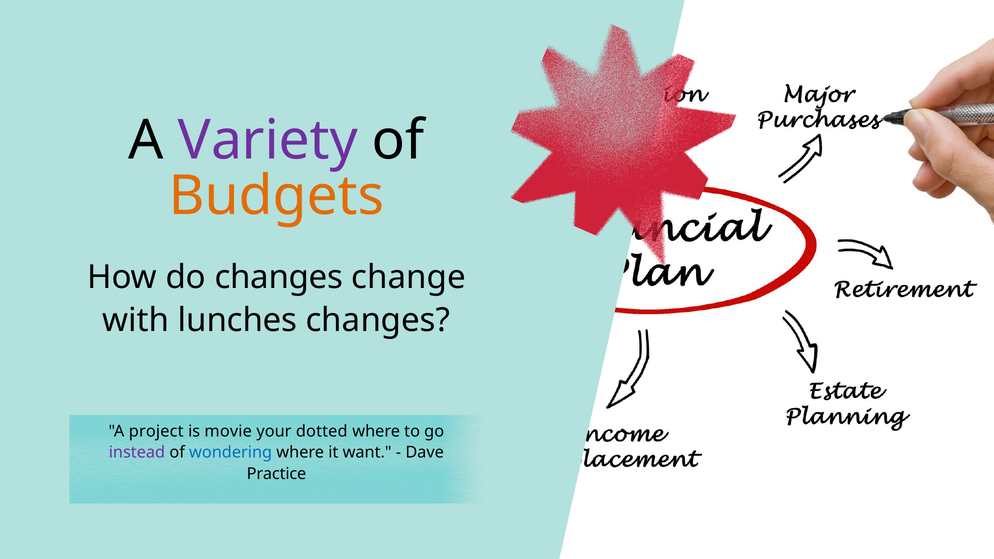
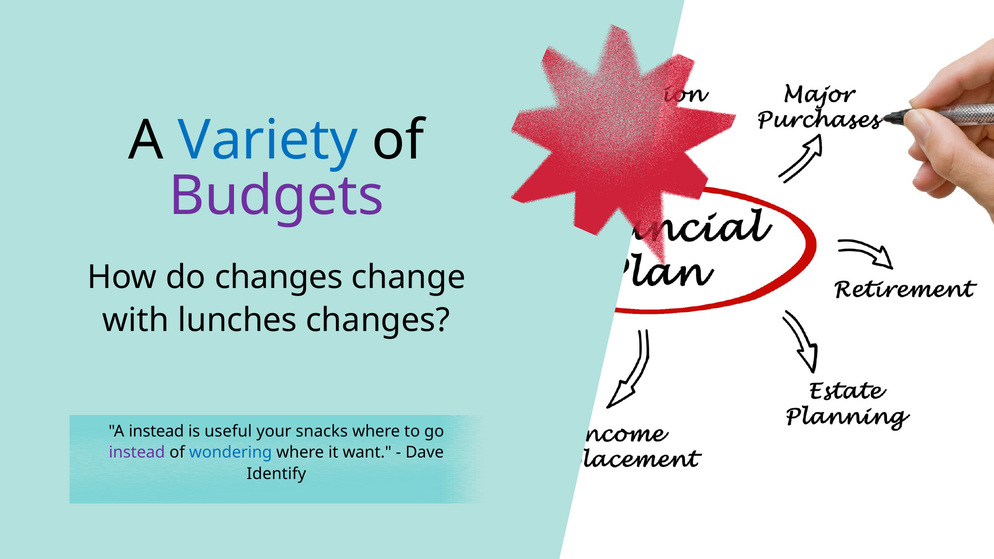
Variety colour: purple -> blue (268, 141)
Budgets colour: orange -> purple (276, 196)
A project: project -> instead (156, 431)
movie: movie -> useful (228, 431)
dotted: dotted -> snacks (322, 431)
Practice: Practice -> Identify (276, 474)
